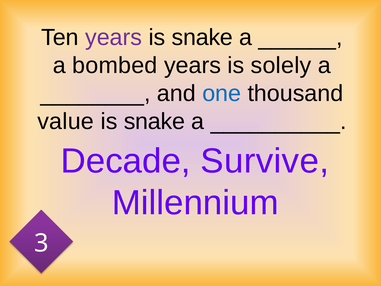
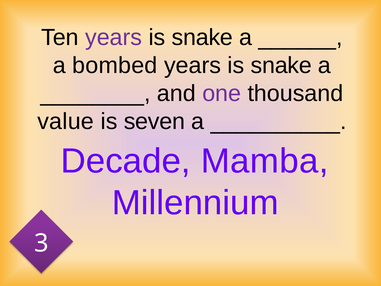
solely: solely -> snake (281, 65)
one colour: blue -> purple (222, 93)
snake: snake -> seven (154, 121)
Survive: Survive -> Mamba (265, 161)
